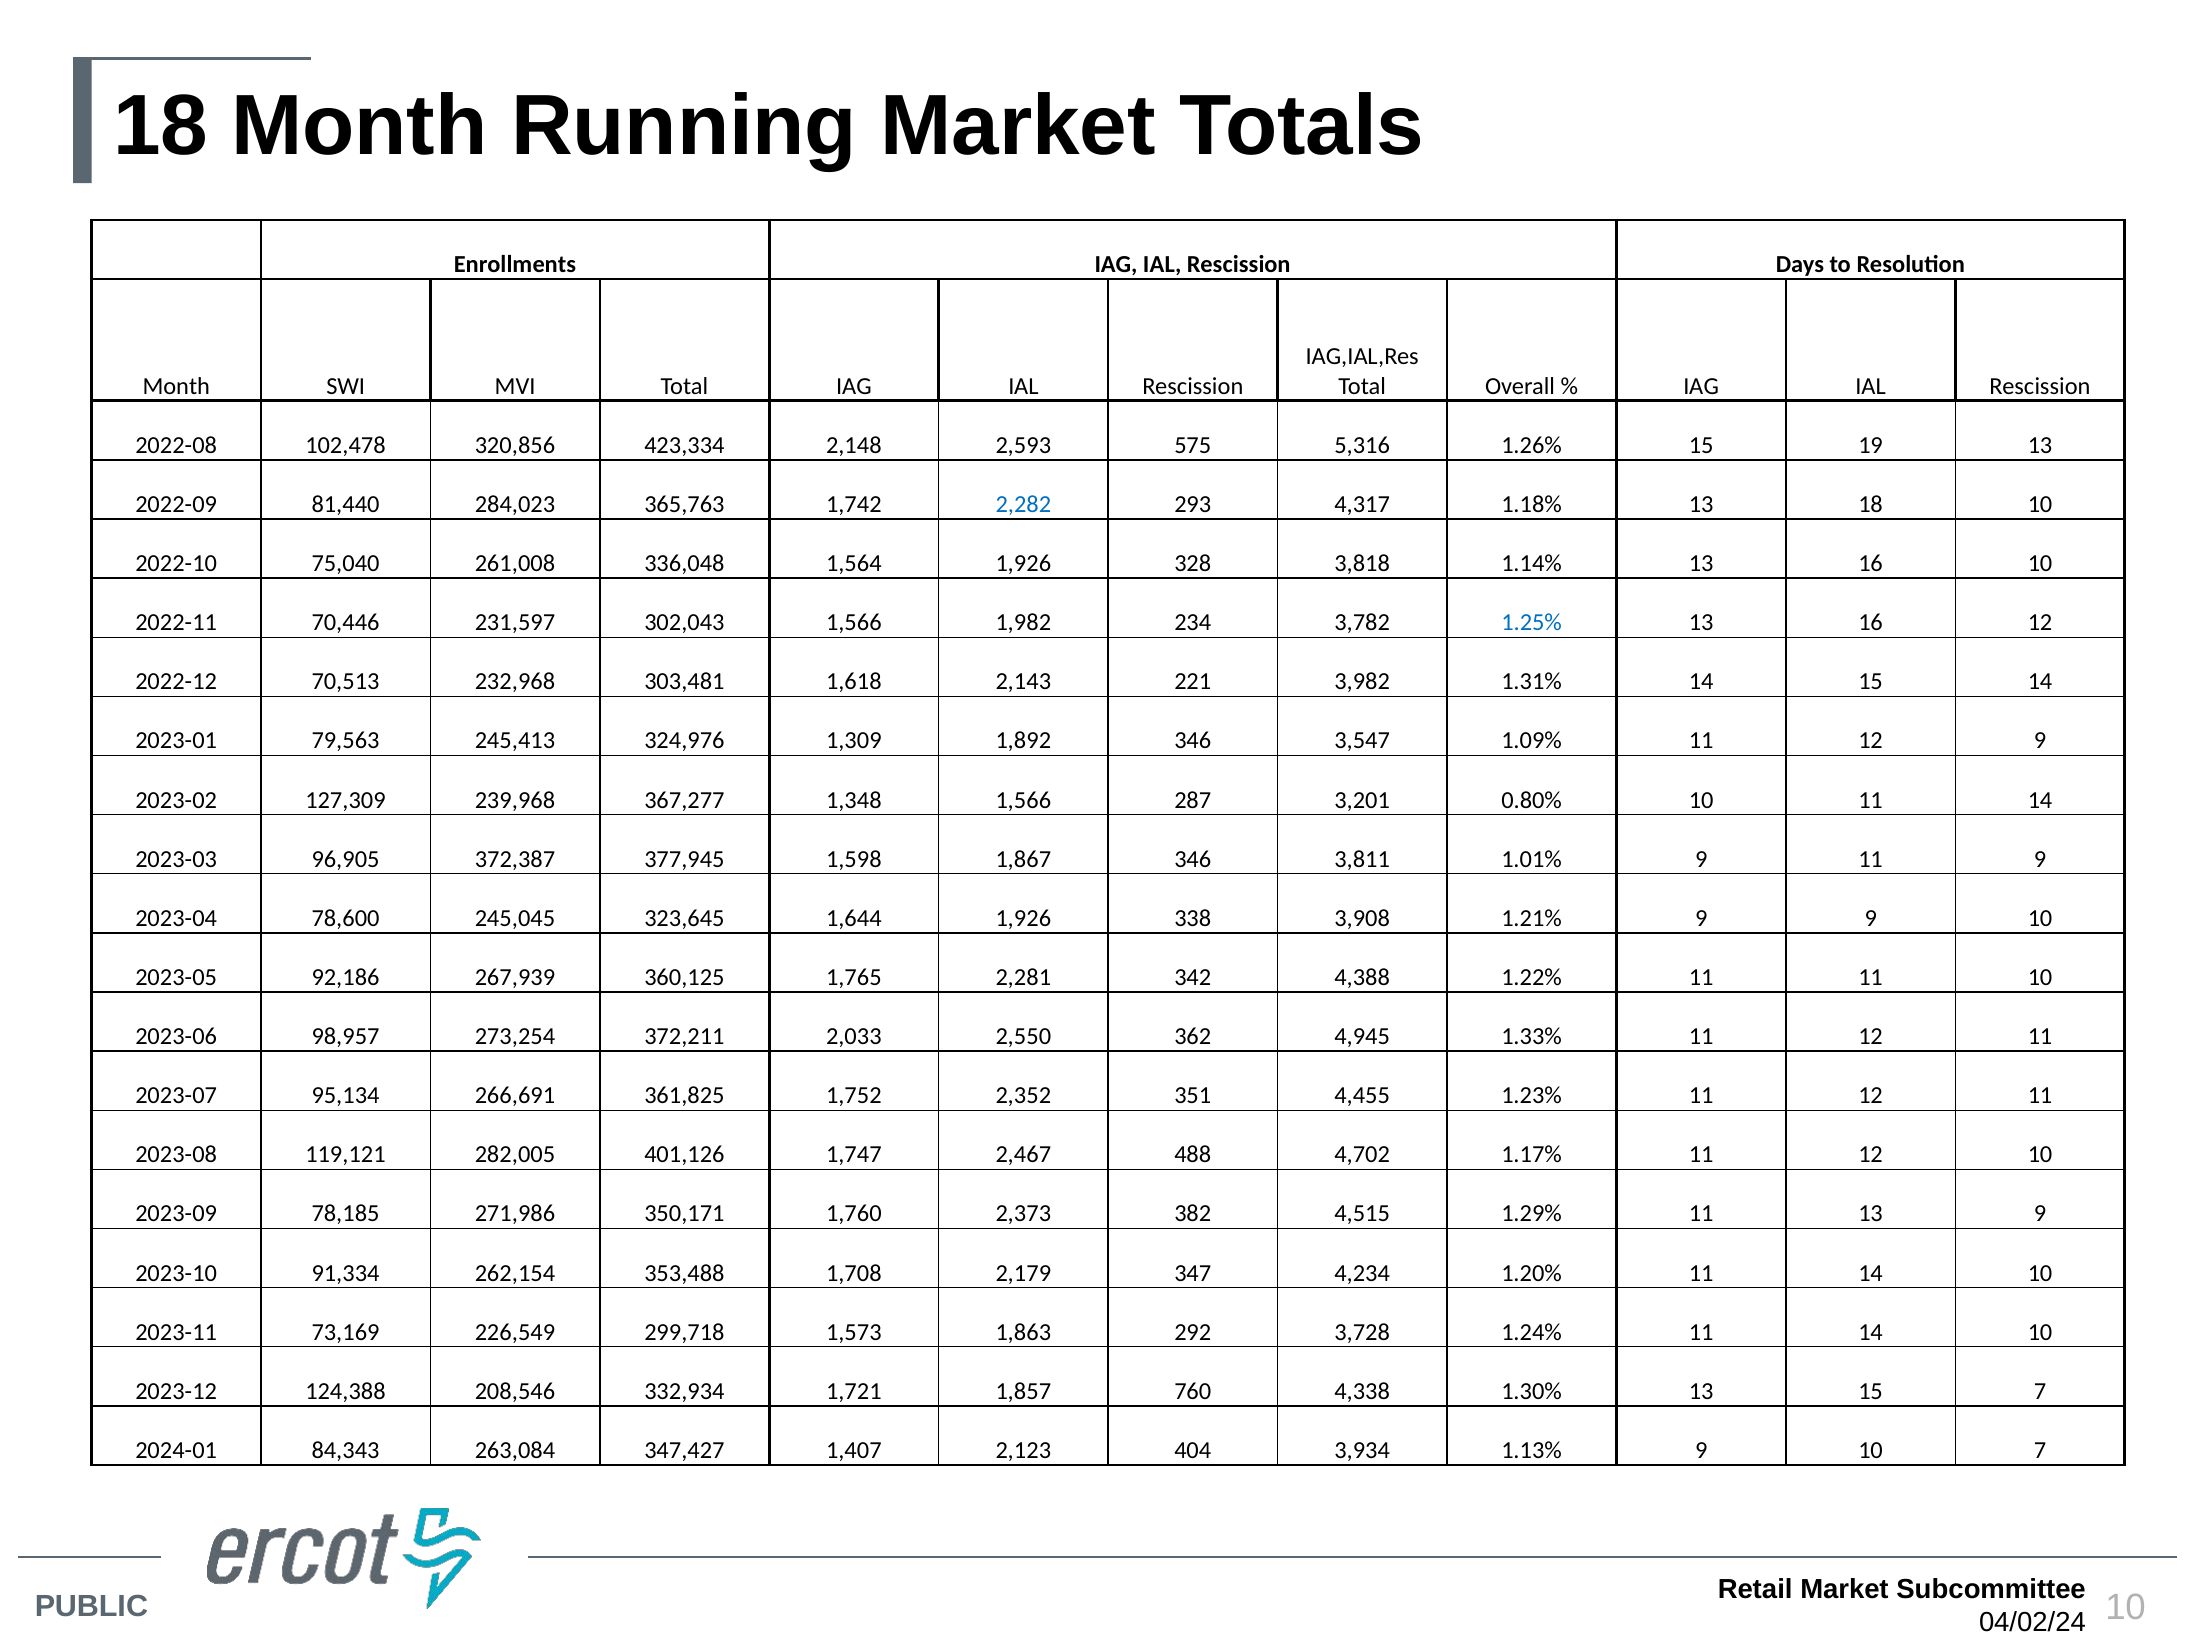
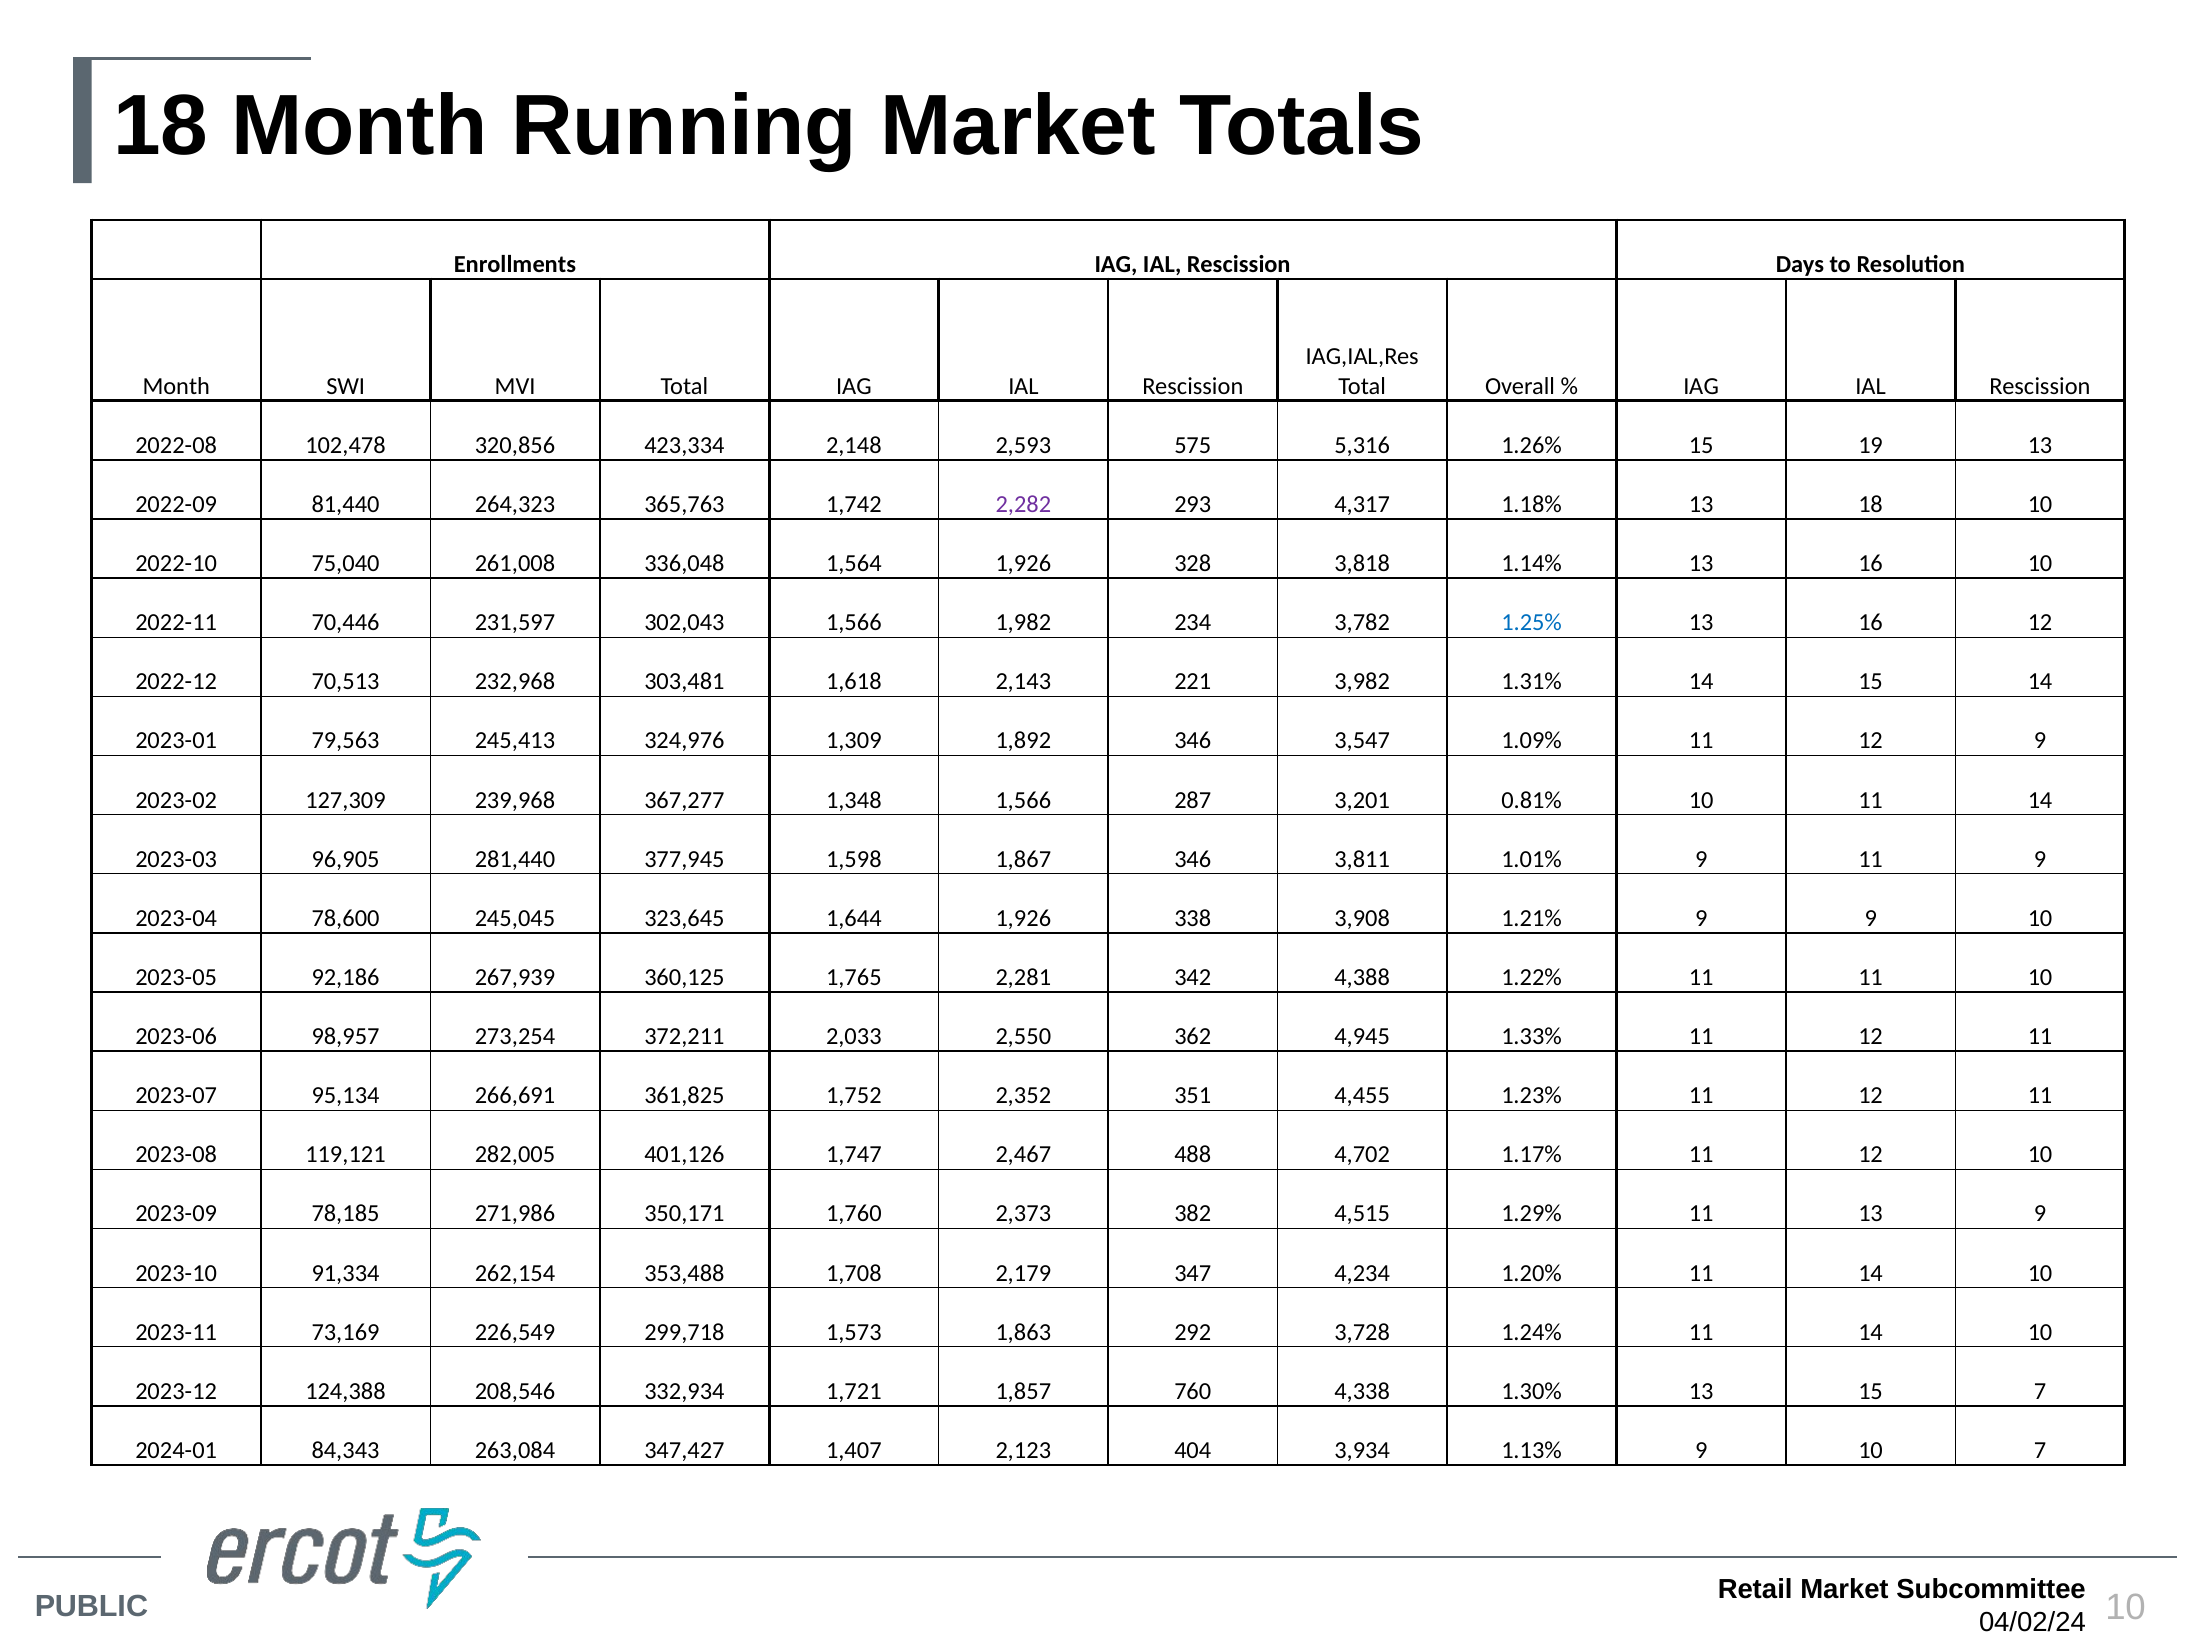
284,023: 284,023 -> 264,323 (515, 504)
2,282 colour: blue -> purple (1023, 504)
0.80%: 0.80% -> 0.81% (1532, 800)
372,387: 372,387 -> 281,440 (515, 859)
